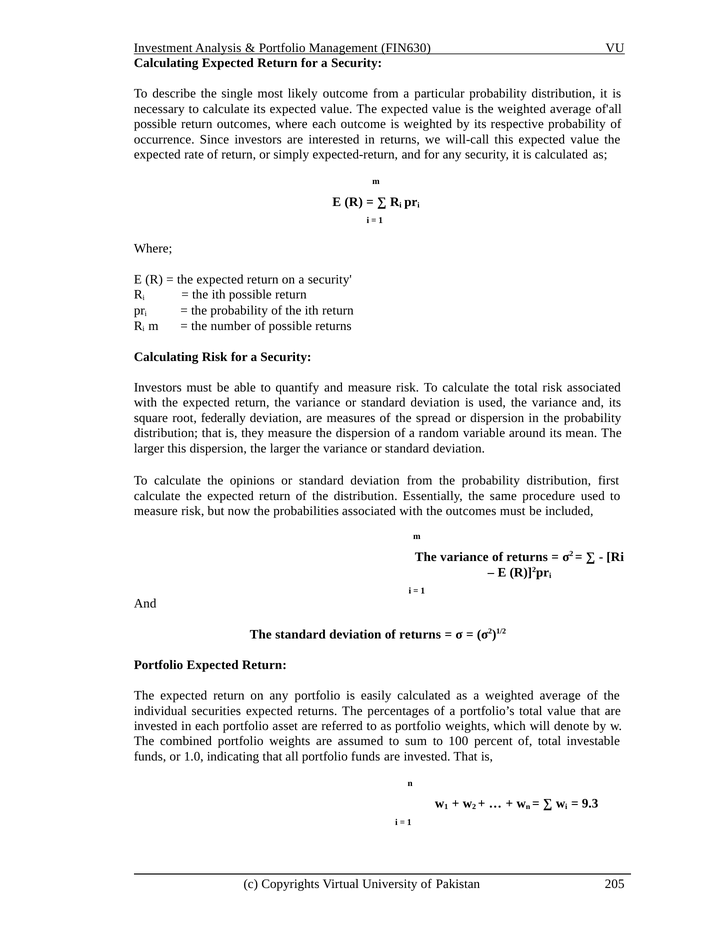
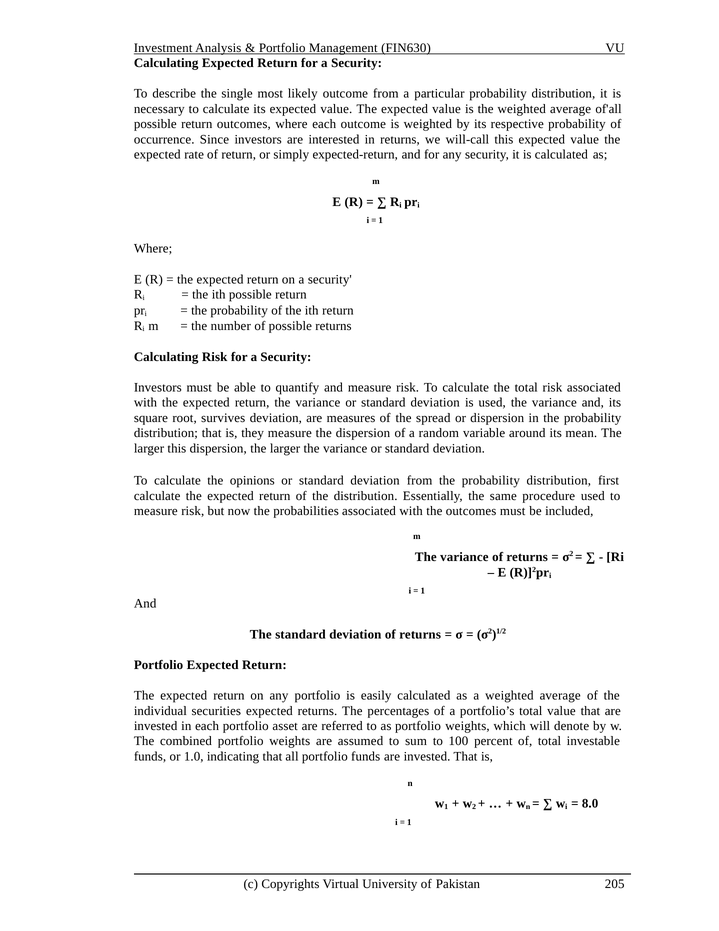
federally: federally -> survives (223, 418)
9.3: 9.3 -> 8.0 (590, 803)
